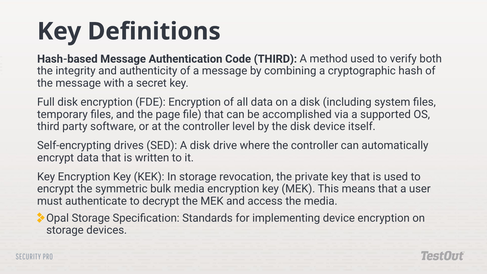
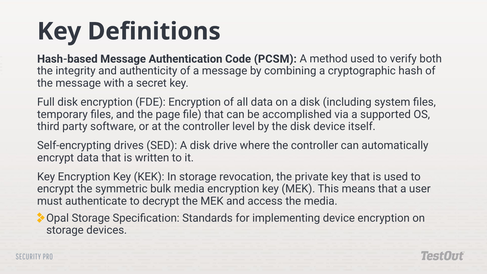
Code THIRD: THIRD -> PCSM (275, 59)
